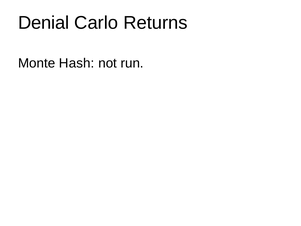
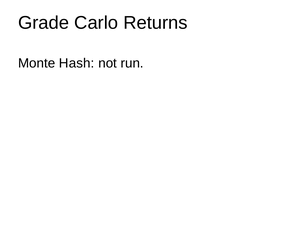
Denial: Denial -> Grade (44, 23)
